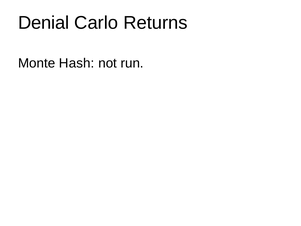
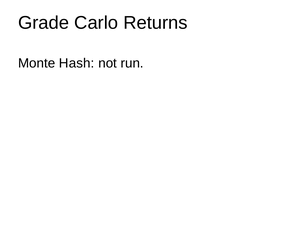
Denial: Denial -> Grade (44, 23)
